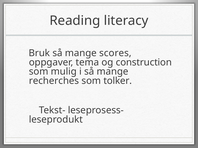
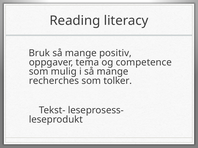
scores: scores -> positiv (115, 53)
construction: construction -> competence (144, 63)
